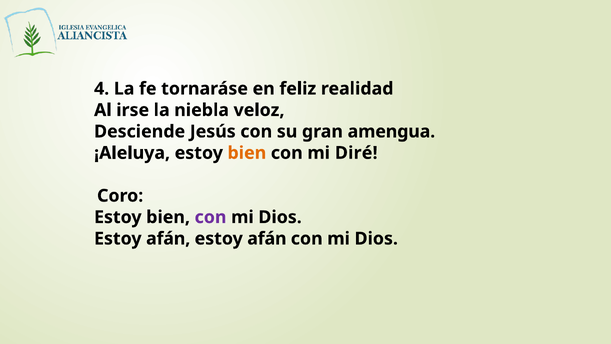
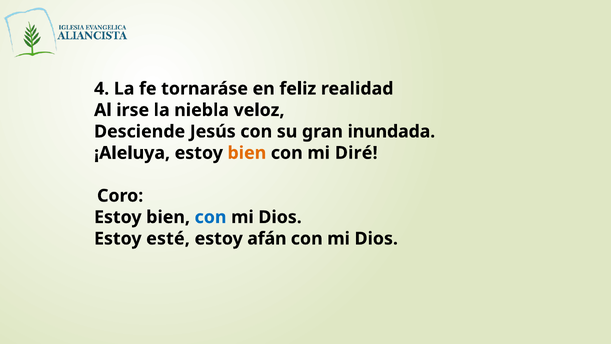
amengua: amengua -> inundada (391, 131)
con colour: purple -> blue (211, 217)
afán: afán -> esté (168, 238)
